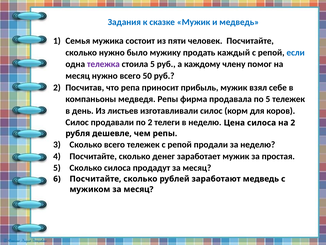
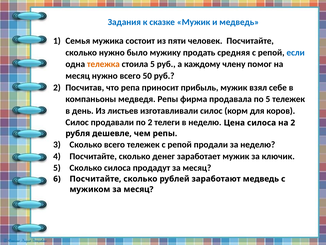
каждый: каждый -> средняя (234, 52)
тележка colour: purple -> orange (103, 64)
простая: простая -> ключик (278, 156)
